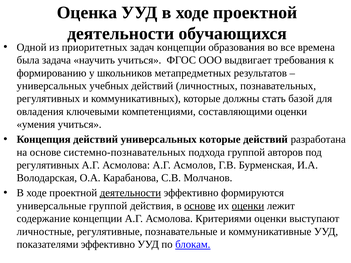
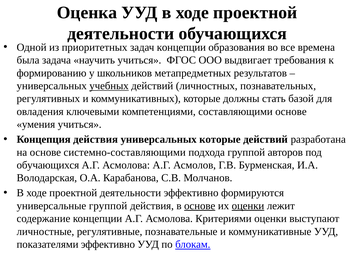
учебных underline: none -> present (109, 86)
составляющими оценки: оценки -> основе (291, 112)
Концепция действий: действий -> действия (96, 140)
системно-познавательных: системно-познавательных -> системно-составляющими (125, 152)
регулятивных: регулятивных -> обучающихся (48, 165)
деятельности underline: present -> none (130, 193)
